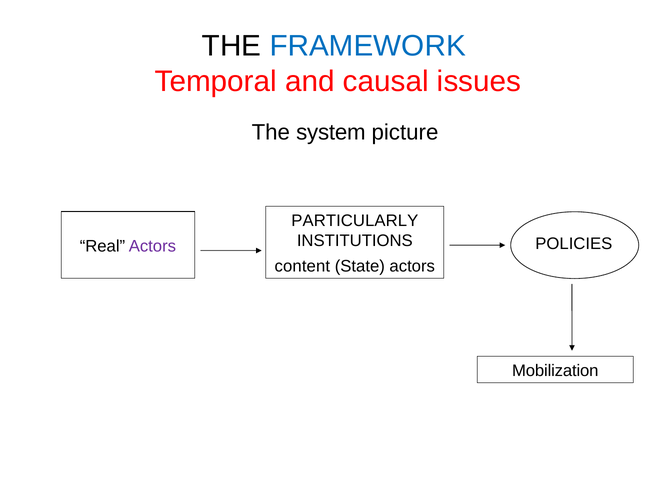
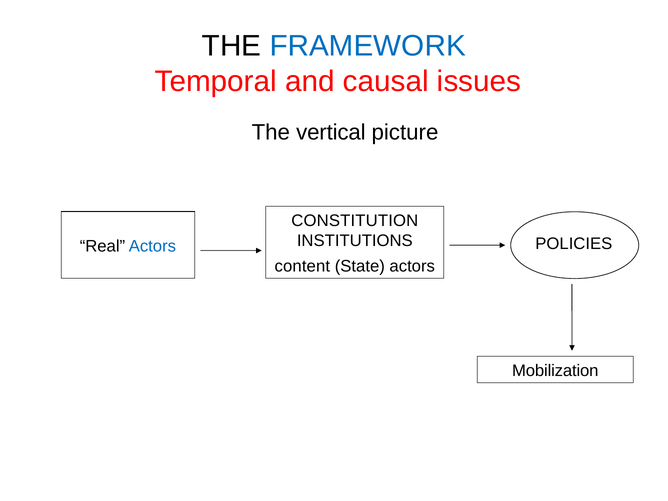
system: system -> vertical (331, 132)
PARTICULARLY: PARTICULARLY -> CONSTITUTION (355, 221)
Actors colour: purple -> blue (152, 246)
